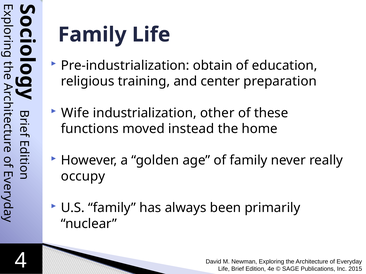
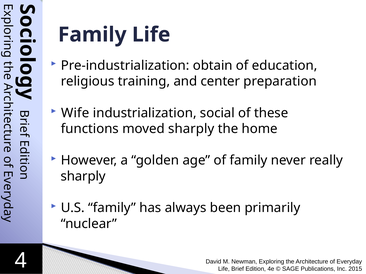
other: other -> social (217, 113)
moved instead: instead -> sharply (191, 129)
occupy: occupy -> sharply (83, 177)
